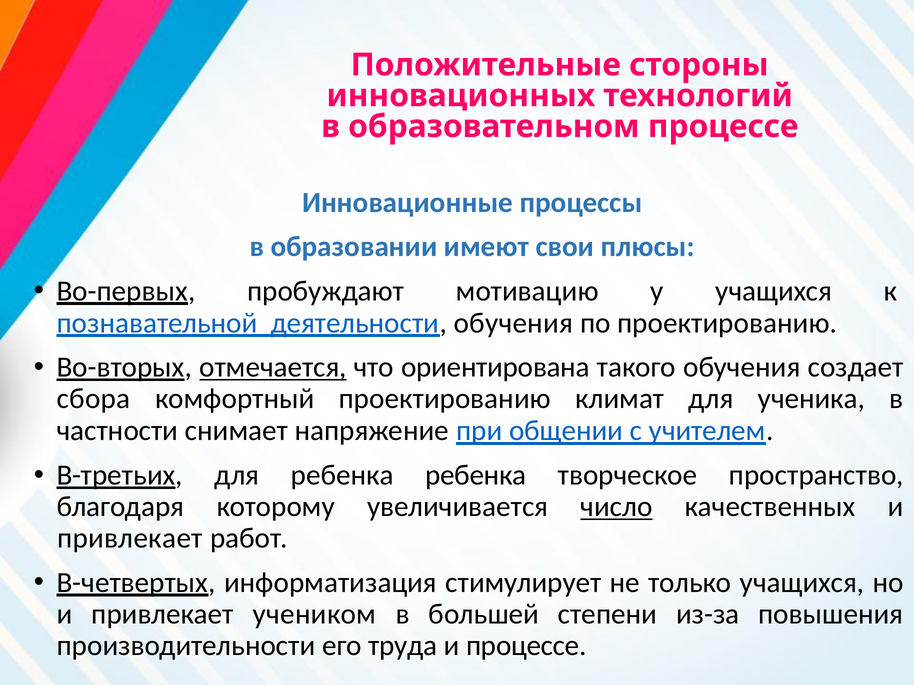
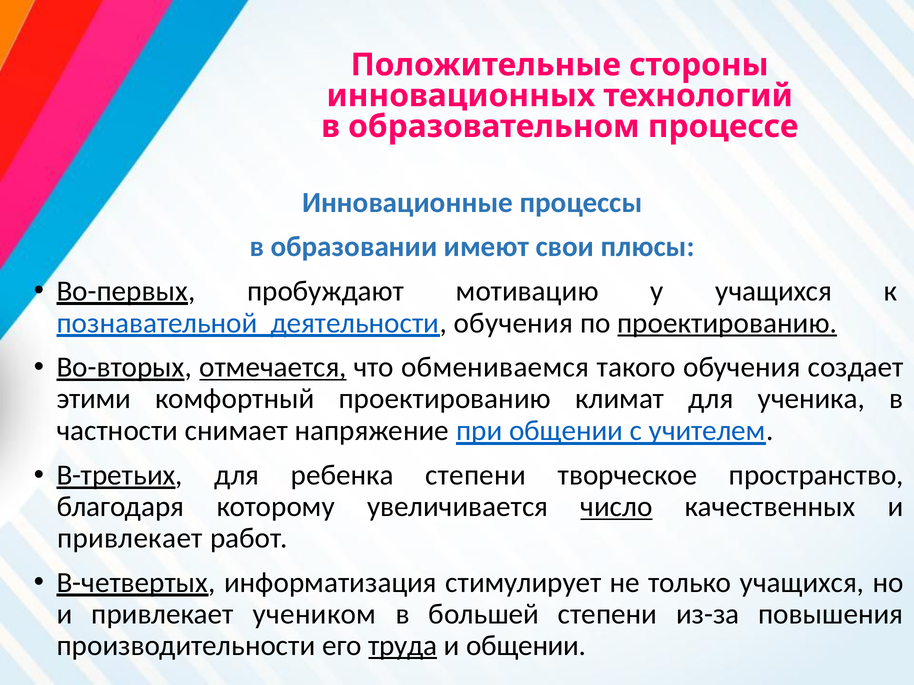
проектированию underline: none -> present (727, 323)
ориентирована: ориентирована -> обмениваемся (495, 368)
сбора: сбора -> этими (94, 399)
ребенка ребенка: ребенка -> степени (475, 476)
труда underline: none -> present (403, 646)
и процессе: процессе -> общении (526, 646)
